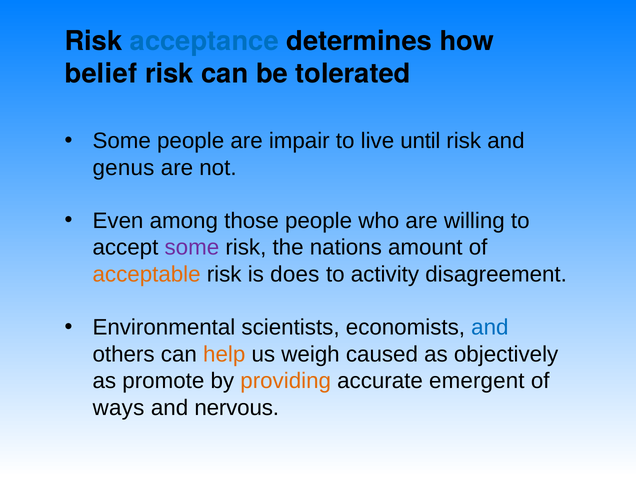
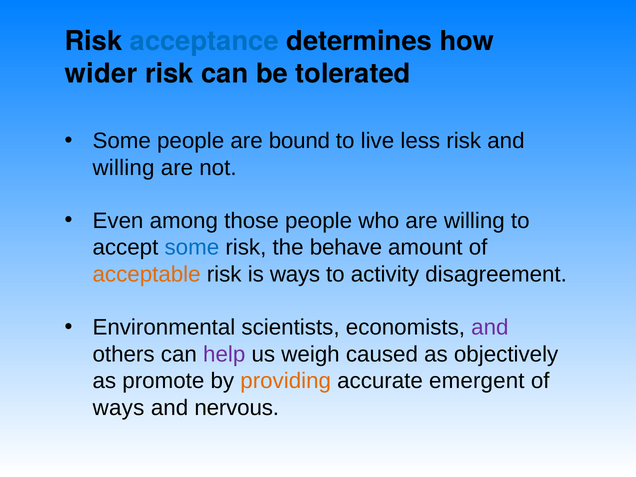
belief: belief -> wider (101, 74)
impair: impair -> bound (299, 141)
until: until -> less (420, 141)
genus: genus -> willing (124, 168)
some colour: purple -> blue (192, 248)
nations: nations -> behave (346, 248)
is does: does -> ways (295, 274)
and colour: blue -> purple (490, 327)
help colour: orange -> purple (224, 354)
